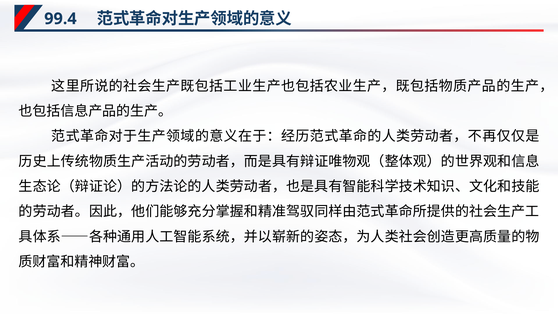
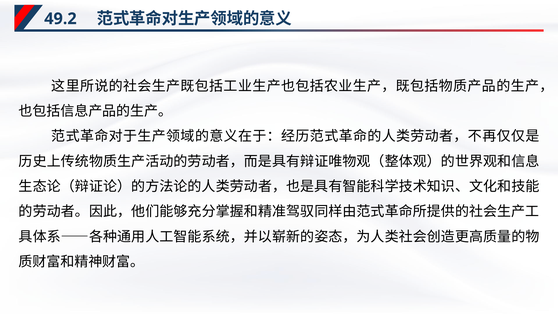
99.4: 99.4 -> 49.2 (60, 19)
